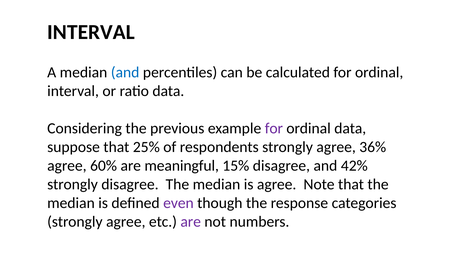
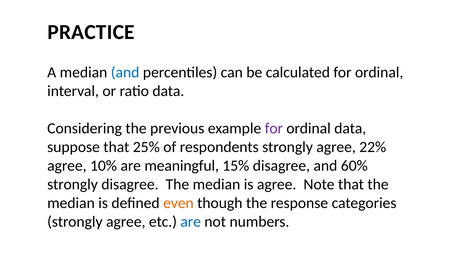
INTERVAL: INTERVAL -> PRACTICE (91, 32)
36%: 36% -> 22% (373, 147)
60%: 60% -> 10% (104, 166)
42%: 42% -> 60% (354, 166)
even colour: purple -> orange (178, 204)
are colour: purple -> blue (191, 222)
